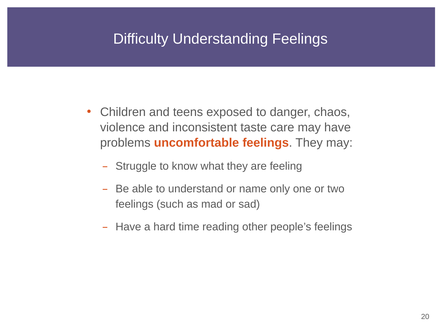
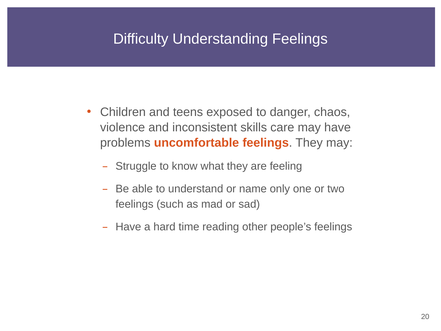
taste: taste -> skills (254, 127)
